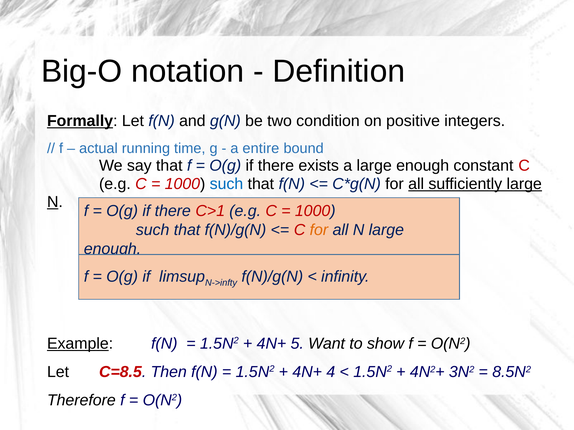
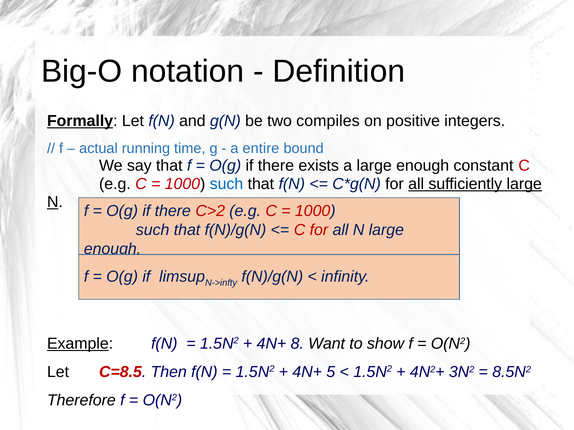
condition: condition -> compiles (328, 121)
C>1: C>1 -> C>2 (210, 211)
for colour: orange -> red (319, 230)
5: 5 -> 8 (297, 344)
4: 4 -> 5 (331, 372)
